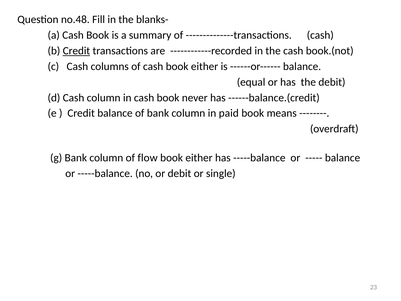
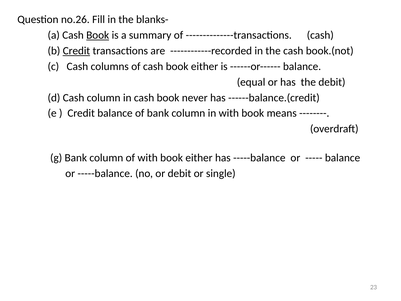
no.48: no.48 -> no.26 (75, 20)
Book underline: none -> present (98, 35)
in paid: paid -> with (229, 113)
of flow: flow -> with (148, 158)
